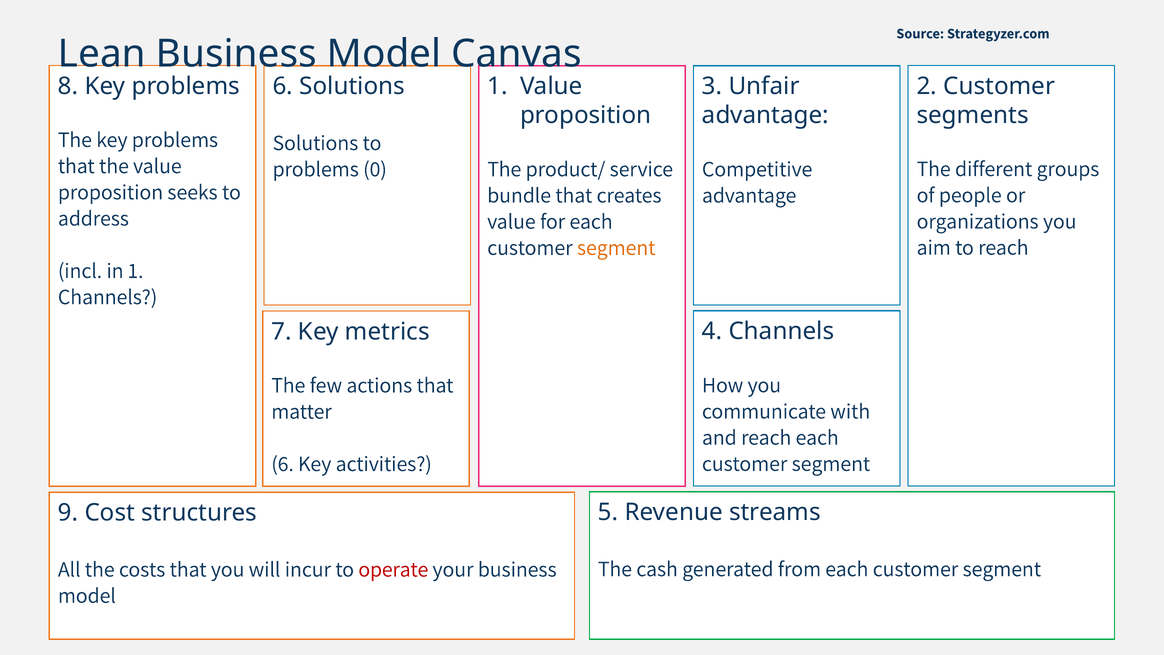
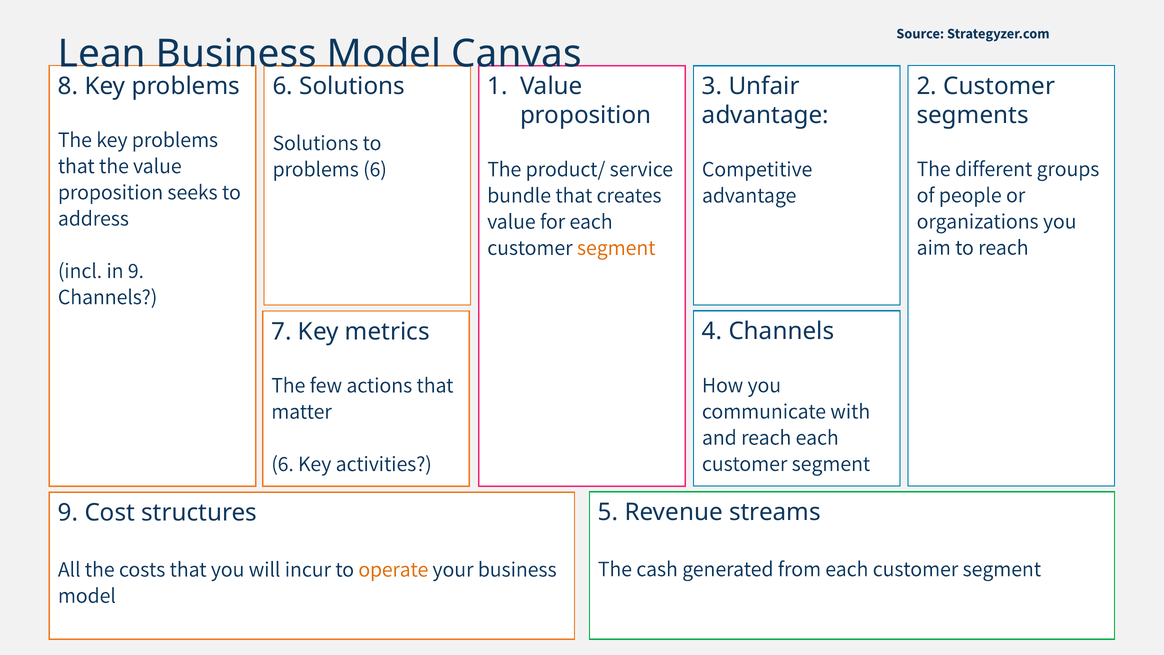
problems 0: 0 -> 6 (375, 169)
in 1: 1 -> 9 (136, 271)
operate colour: red -> orange (393, 569)
